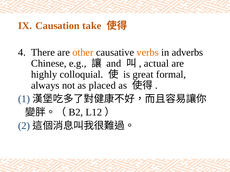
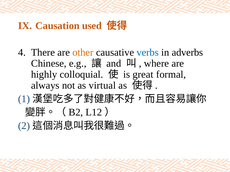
take: take -> used (92, 26)
verbs colour: orange -> blue (148, 53)
actual: actual -> where (156, 64)
placed: placed -> virtual (102, 86)
